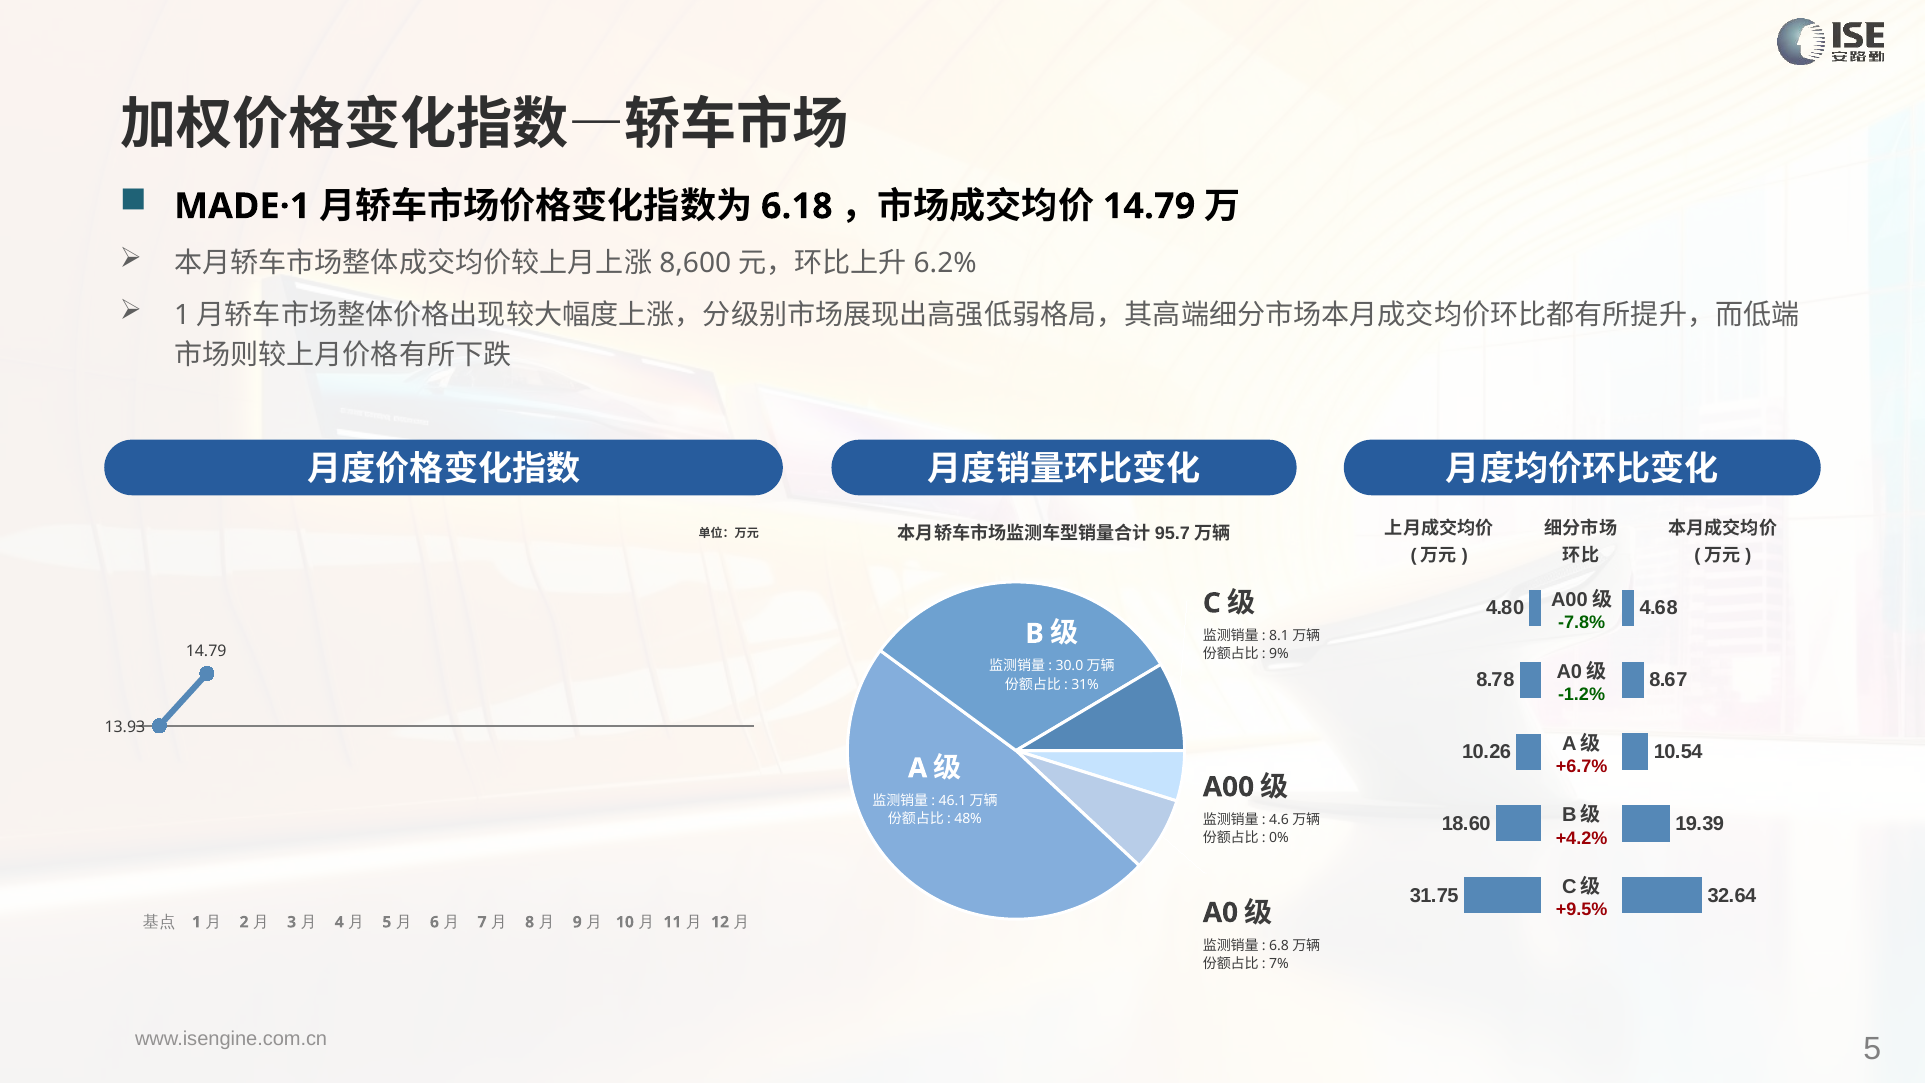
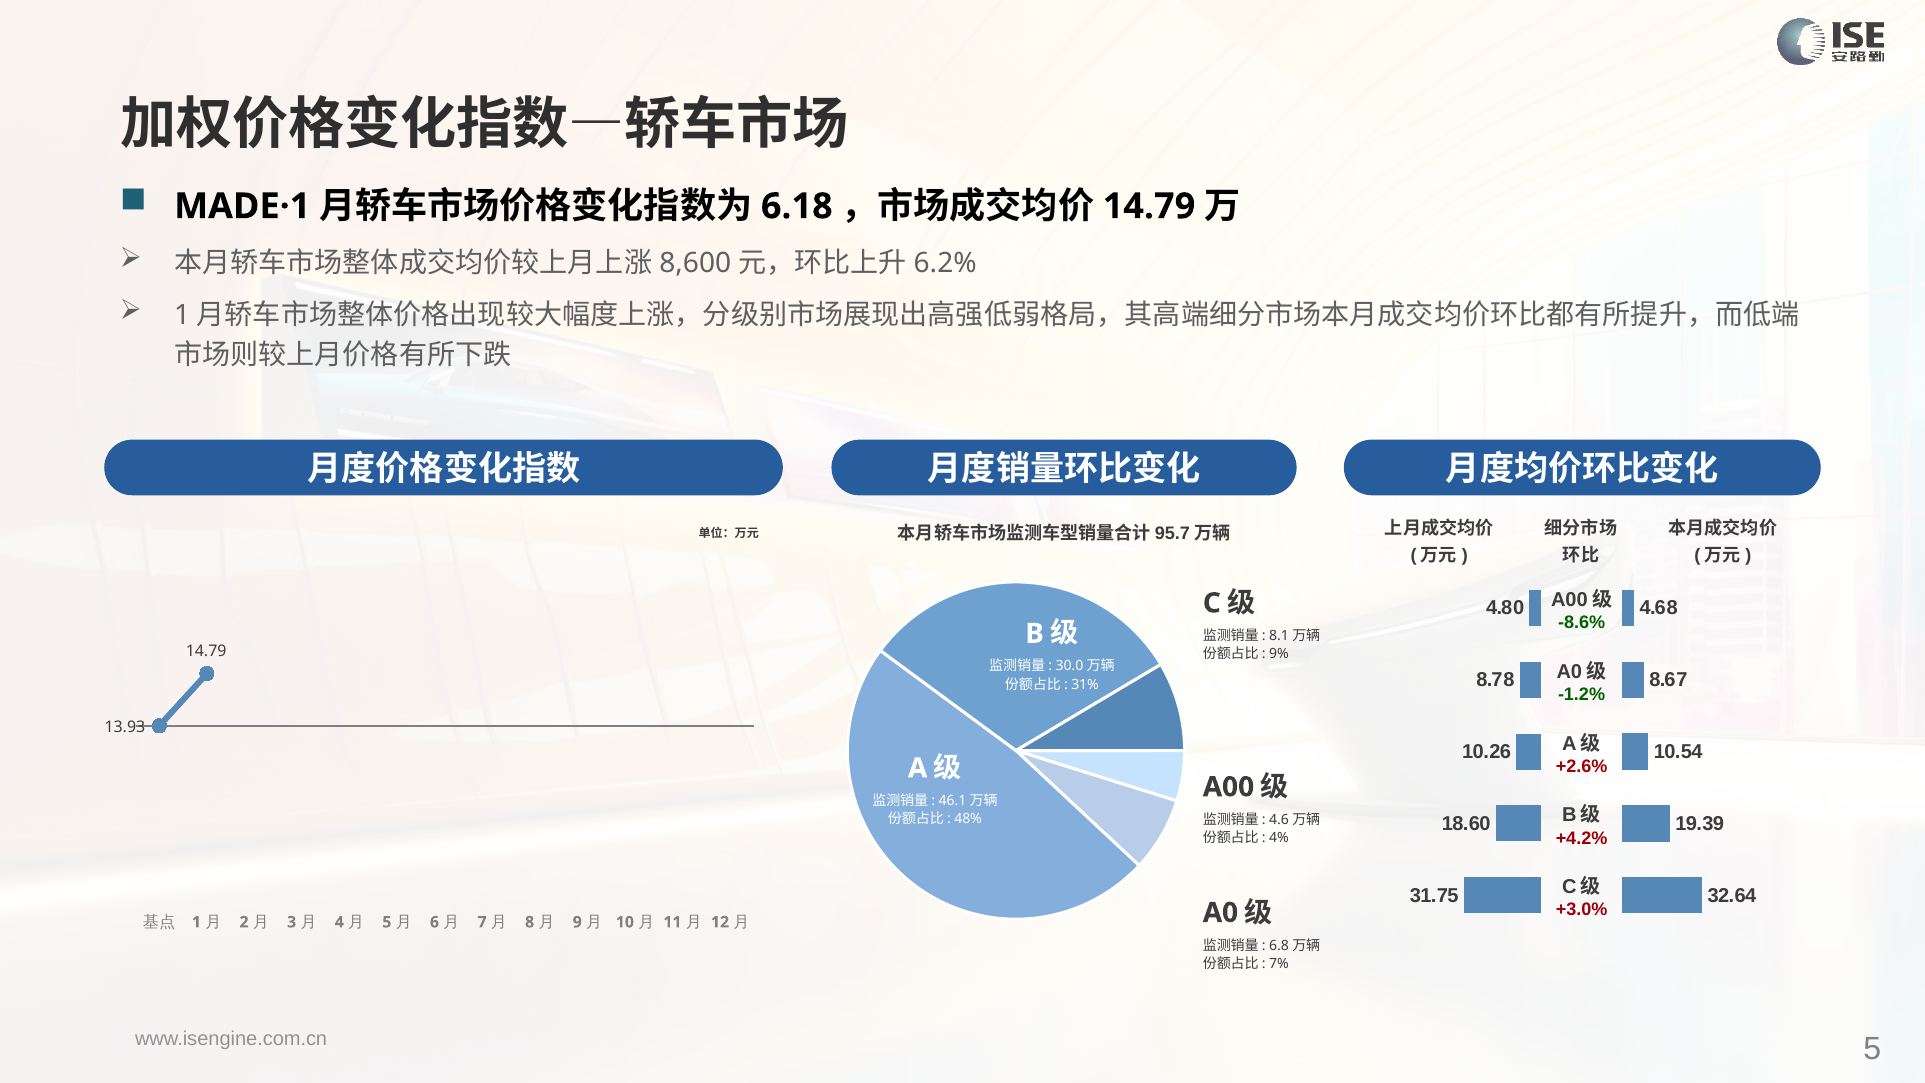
-7.8%: -7.8% -> -8.6% (1582, 623)
+6.7%: +6.7% -> +2.6% (1582, 766)
0%: 0% -> 4% (1279, 838)
+9.5%: +9.5% -> +3.0% (1582, 910)
